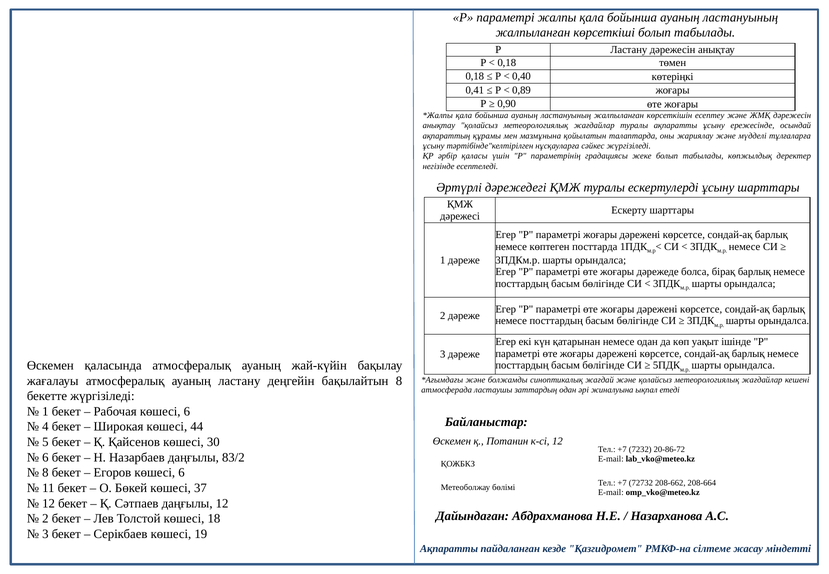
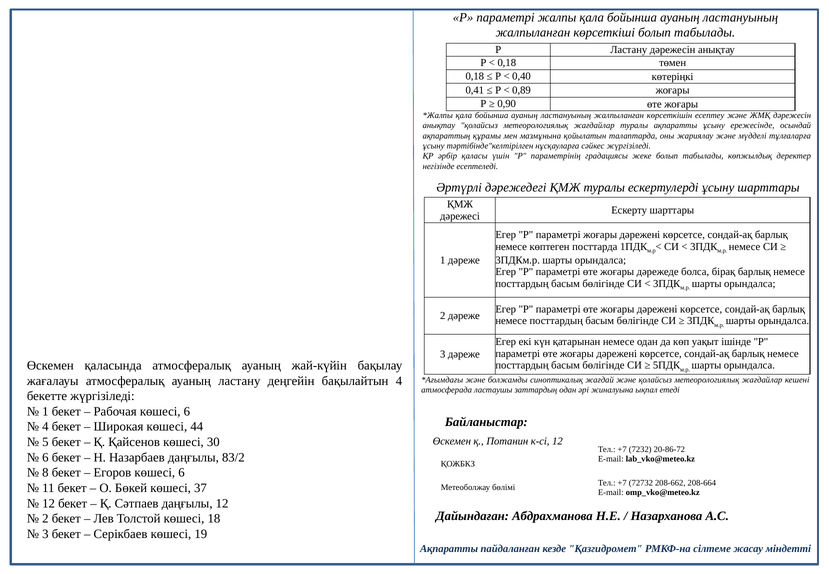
бақылайтын 8: 8 -> 4 (399, 381)
